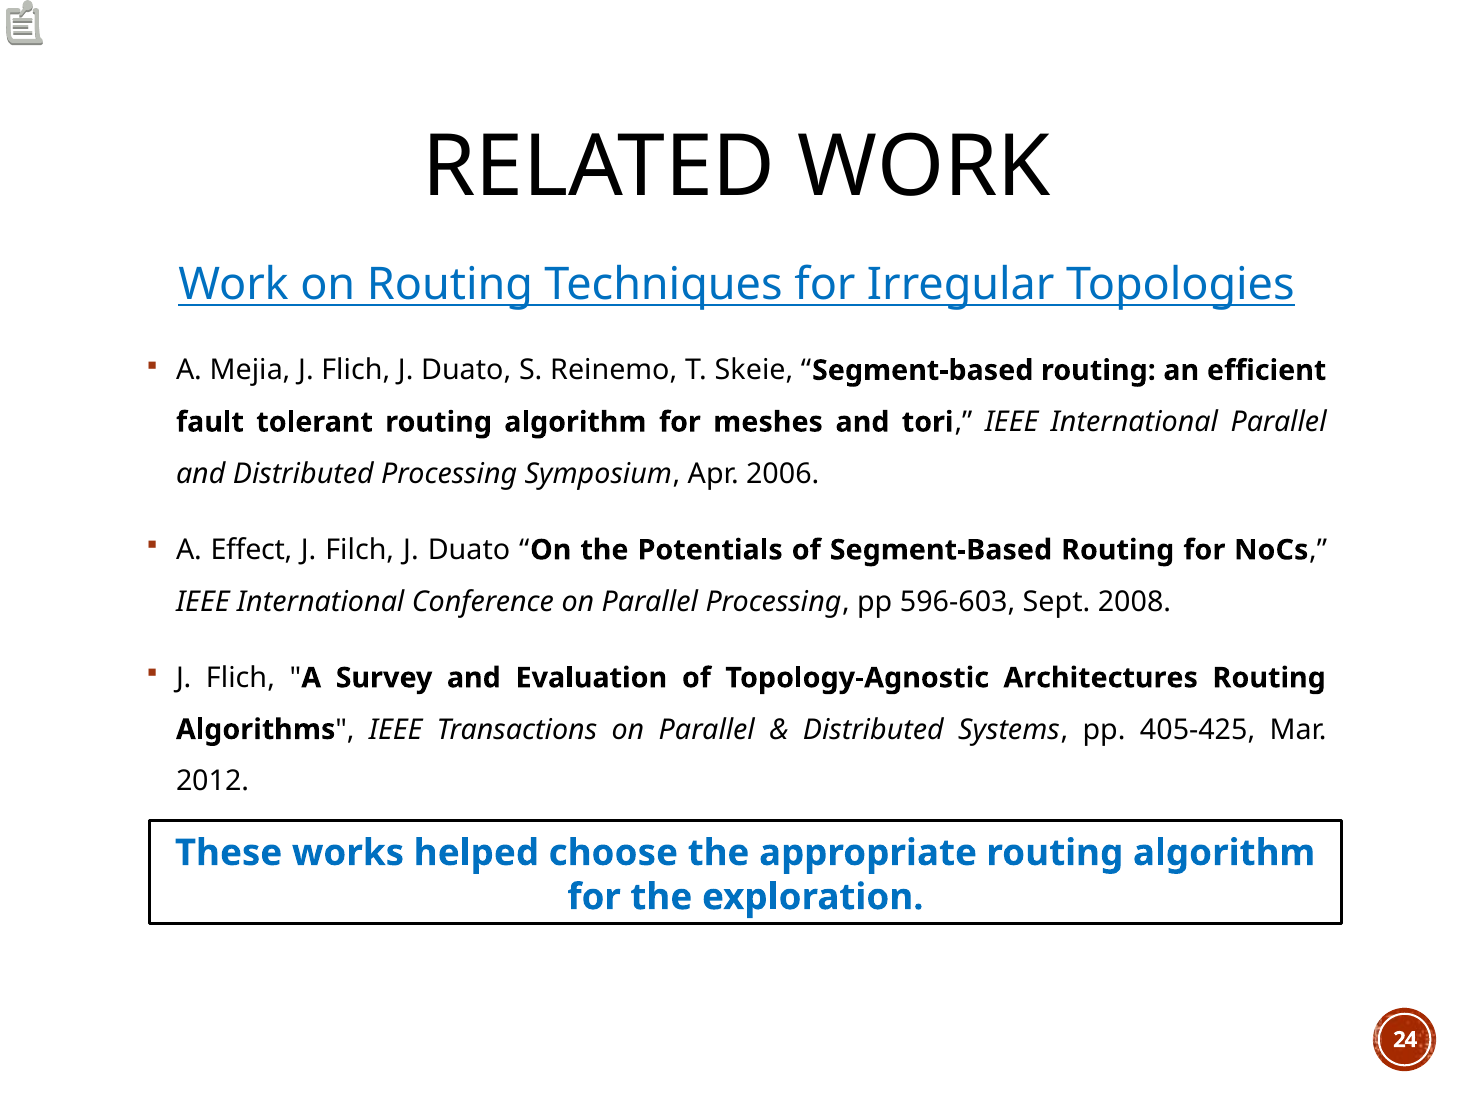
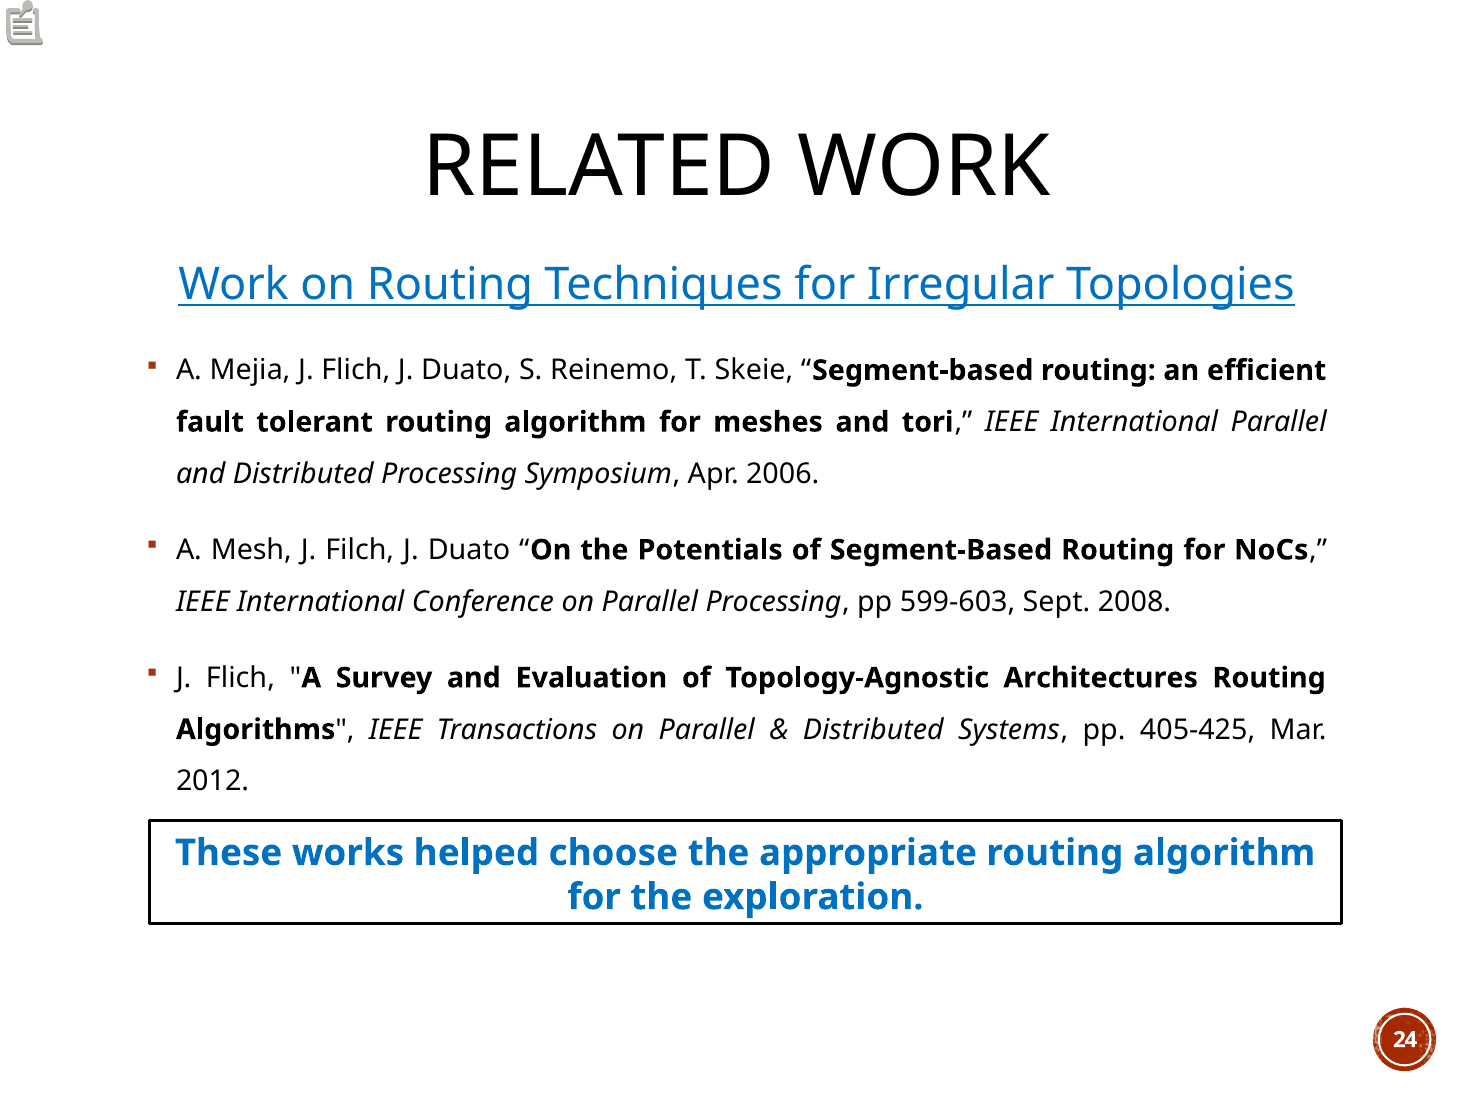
Effect: Effect -> Mesh (251, 550)
596-603: 596-603 -> 599-603 (958, 602)
